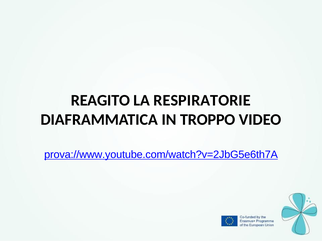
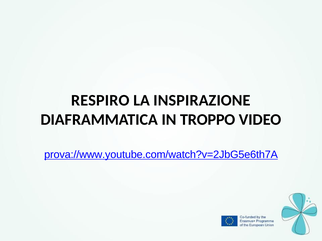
REAGITO: REAGITO -> RESPIRO (100, 100)
RESPIRATORIE: RESPIRATORIE -> INSPIRAZIONE (202, 100)
